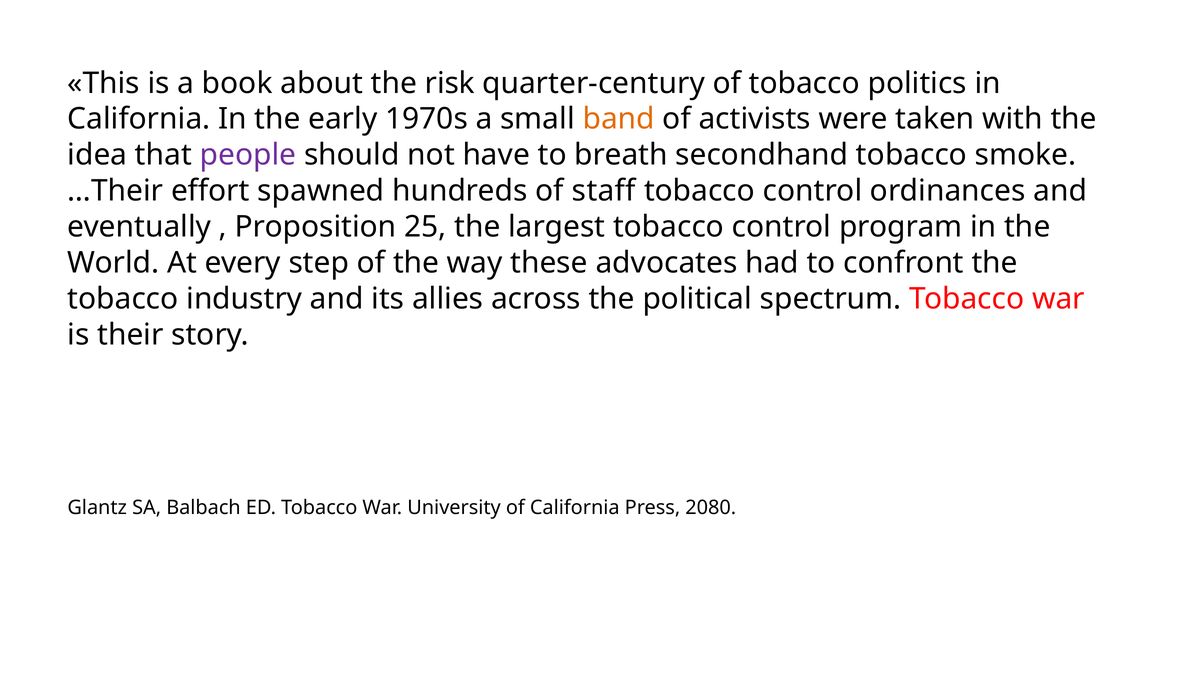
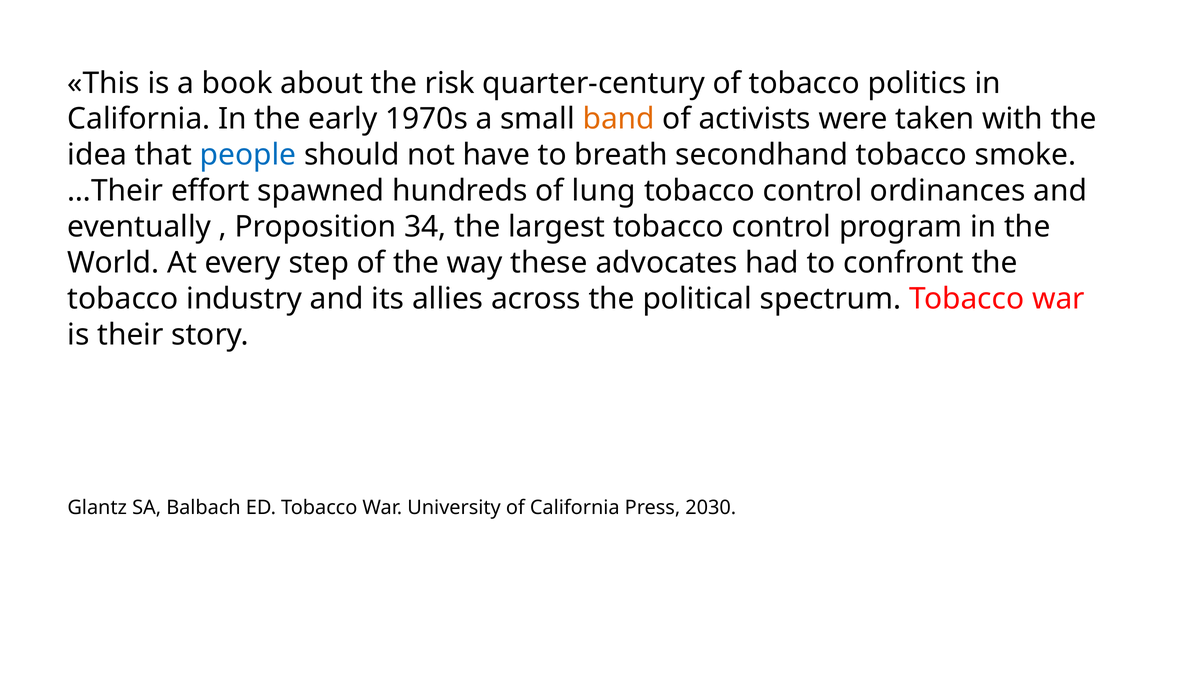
people colour: purple -> blue (248, 155)
staff: staff -> lung (604, 191)
25: 25 -> 34 (425, 227)
2080: 2080 -> 2030 (711, 508)
